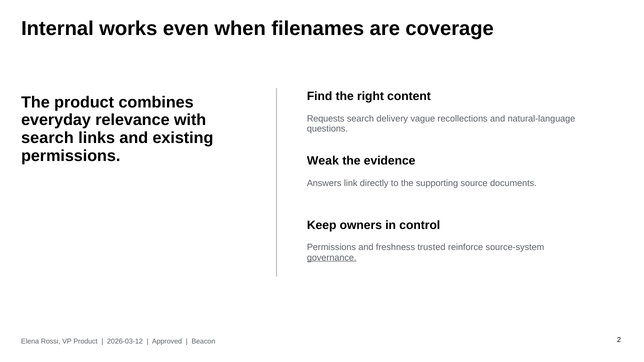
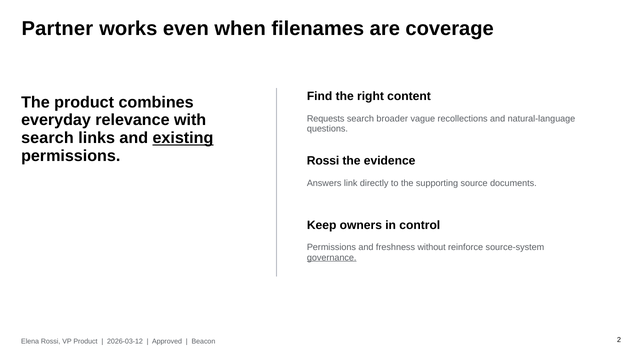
Internal: Internal -> Partner (57, 29)
delivery: delivery -> broader (392, 119)
existing underline: none -> present (183, 138)
Weak: Weak -> Rossi (323, 161)
trusted: trusted -> without (432, 248)
